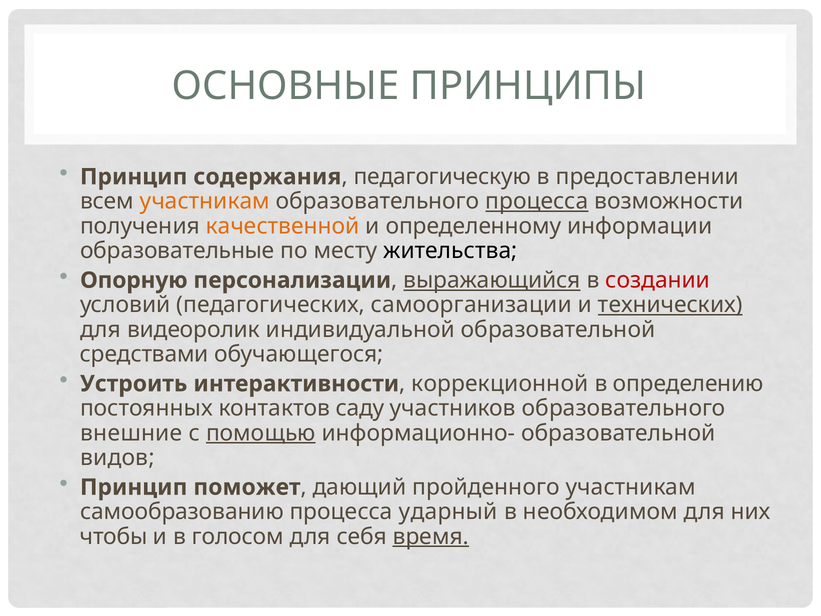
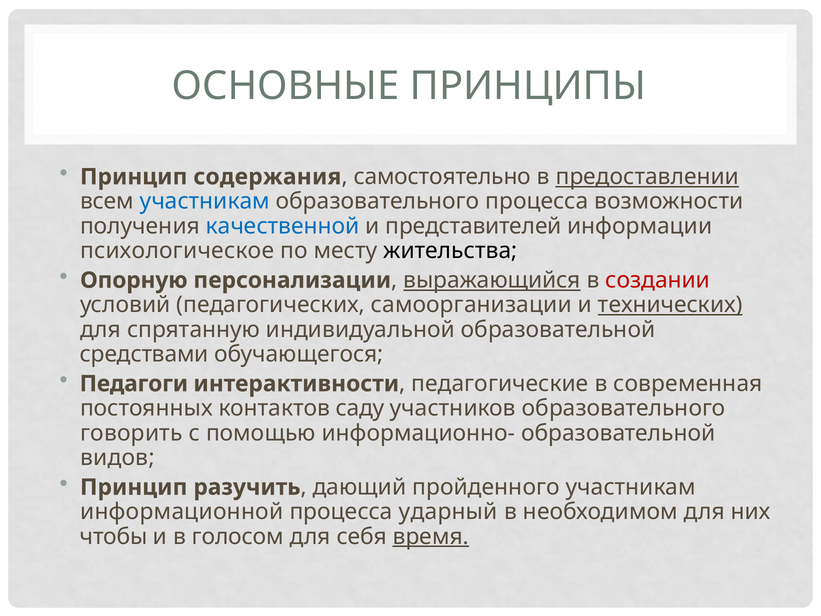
педагогическую: педагогическую -> самостоятельно (442, 177)
предоставлении underline: none -> present (647, 177)
участникам colour: orange -> blue (205, 201)
процесса underline: present -> none (537, 201)
качественной colour: orange -> blue (283, 226)
определенному: определенному -> представителей (473, 226)
образовательные: образовательные -> психологическое (177, 251)
видеоролик: видеоролик -> спрятанную (193, 329)
Устроить: Устроить -> Педагоги (134, 384)
коррекционной: коррекционной -> педагогические (500, 384)
определению: определению -> современная (688, 384)
внешние: внешние -> говорить (131, 433)
помощью underline: present -> none (261, 433)
поможет: поможет -> разучить (247, 487)
самообразованию: самообразованию -> информационной (182, 512)
